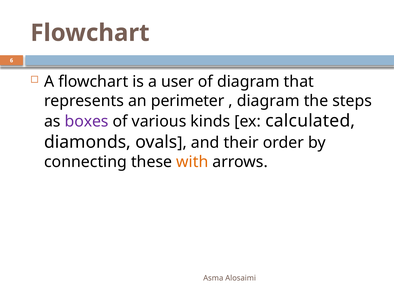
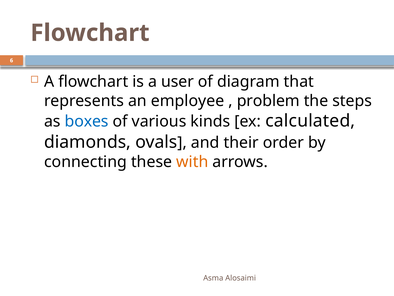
perimeter: perimeter -> employee (188, 101)
diagram: diagram -> problem (268, 101)
boxes colour: purple -> blue (87, 121)
